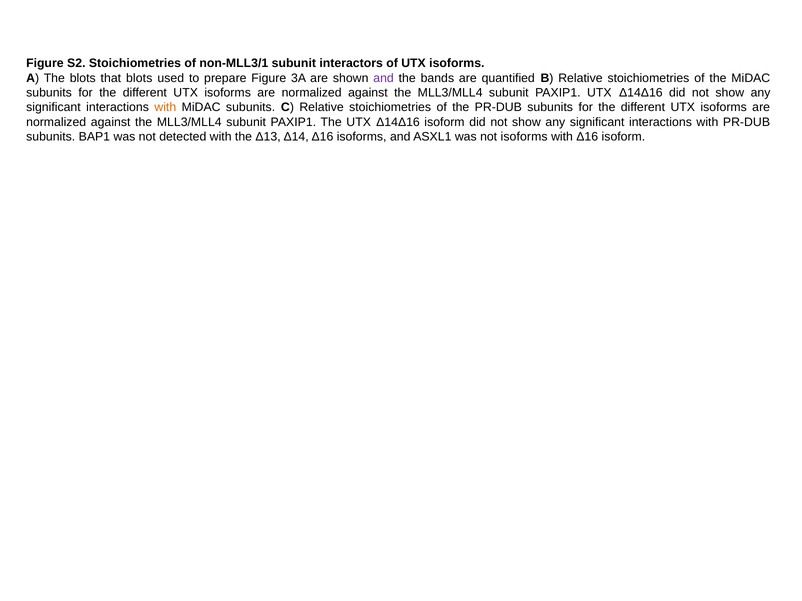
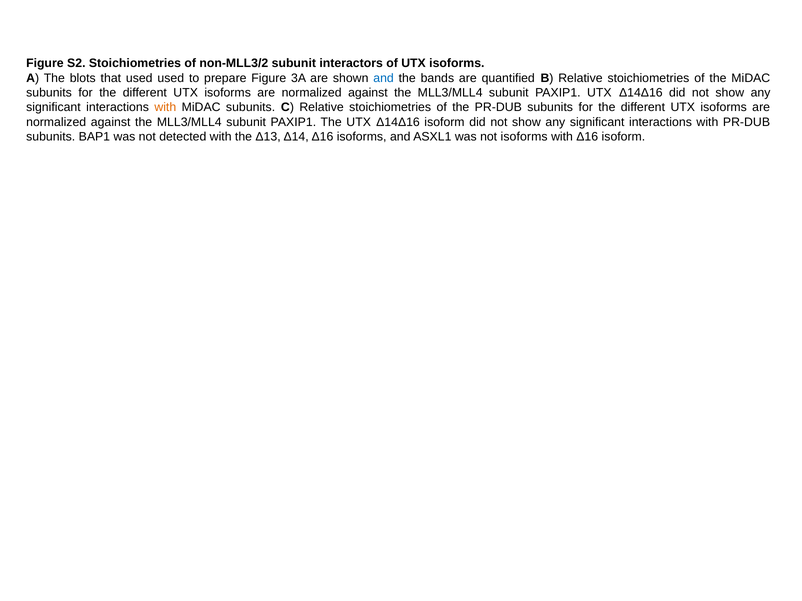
non-MLL3/1: non-MLL3/1 -> non-MLL3/2 (234, 63)
that blots: blots -> used (139, 78)
and colour: purple -> blue (384, 78)
